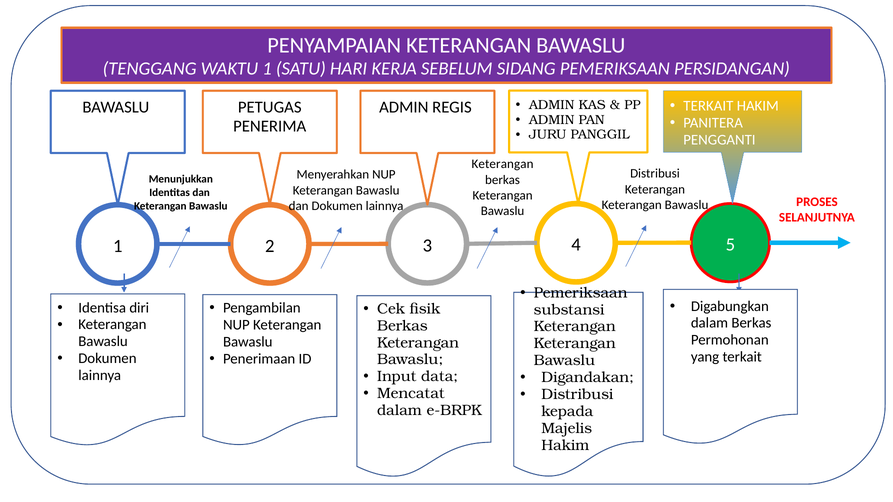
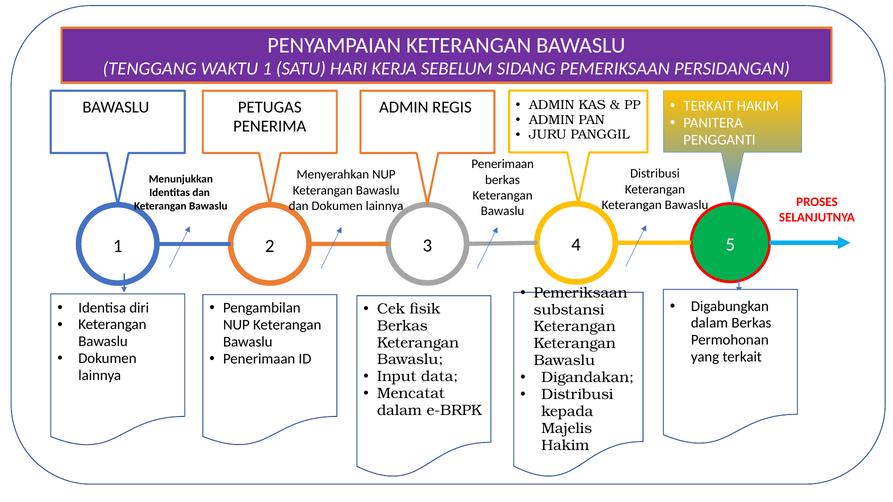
Keterangan: Keterangan -> Penerimaan (503, 164)
